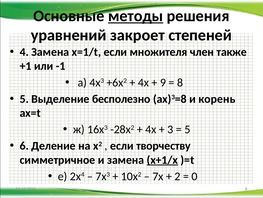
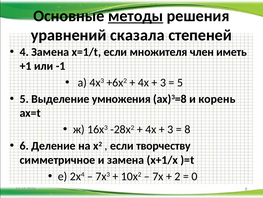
закроет: закроет -> сказала (137, 35)
также: также -> иметь (232, 52)
9: 9 -> 3 (163, 82)
8: 8 -> 5 (180, 82)
бесполезно: бесполезно -> умножения (121, 99)
5: 5 -> 8 (187, 129)
х+1/х underline: present -> none (162, 159)
